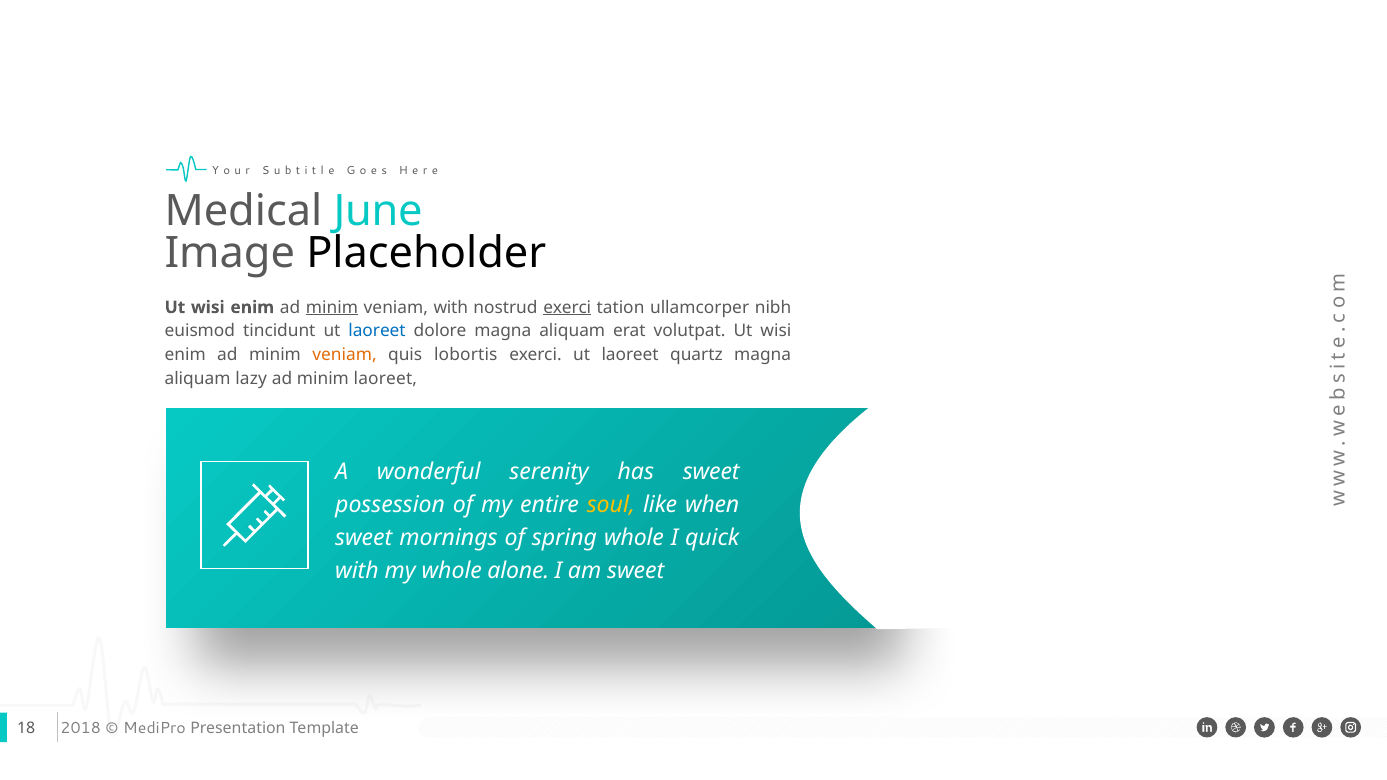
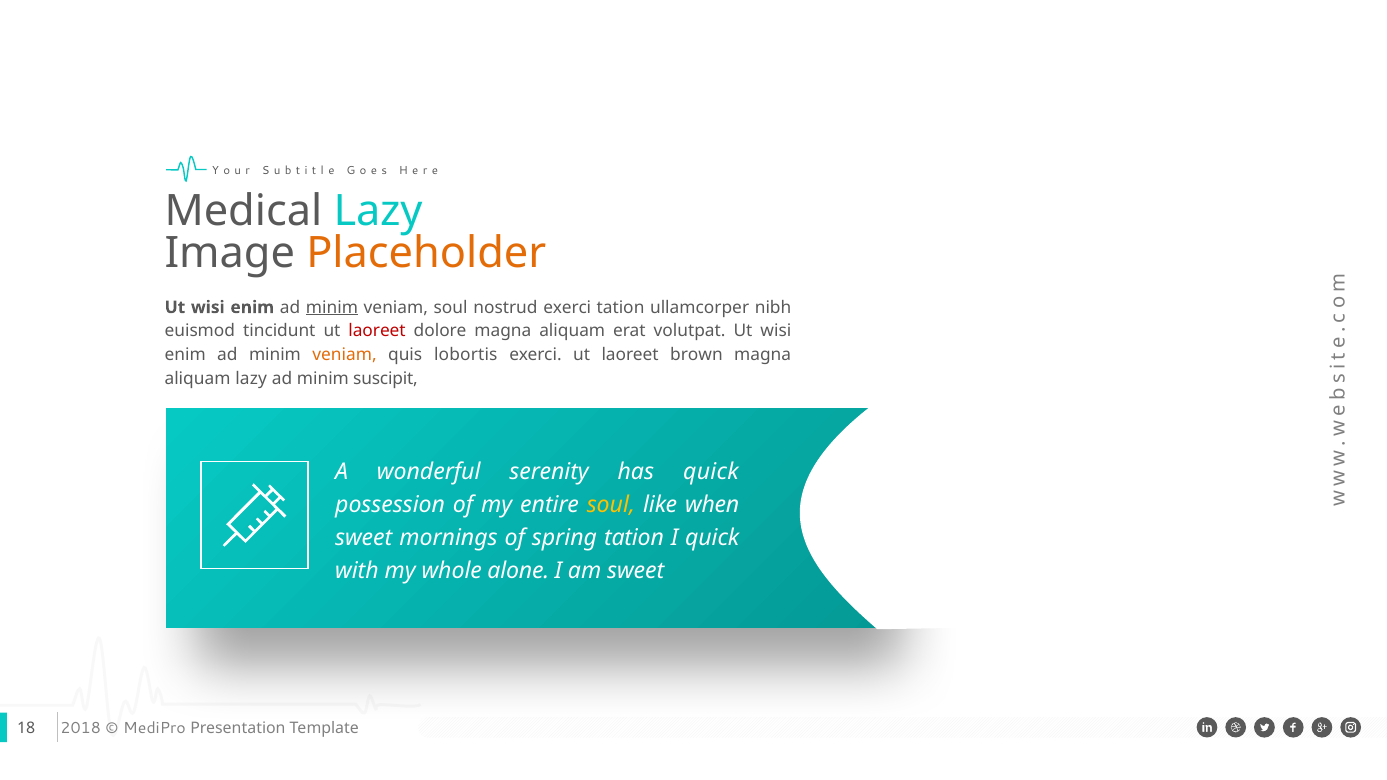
Medical June: June -> Lazy (378, 211)
Placeholder colour: black -> orange (426, 253)
veniam with: with -> soul (451, 307)
exerci underline: present -> none (567, 307)
laoreet colour: blue -> red (377, 331)
quartz: quartz -> brown (696, 355)
minim laoreet: laoreet -> suscipit (386, 379)
has sweet: sweet -> quick (711, 472)
spring whole: whole -> tation (634, 538)
